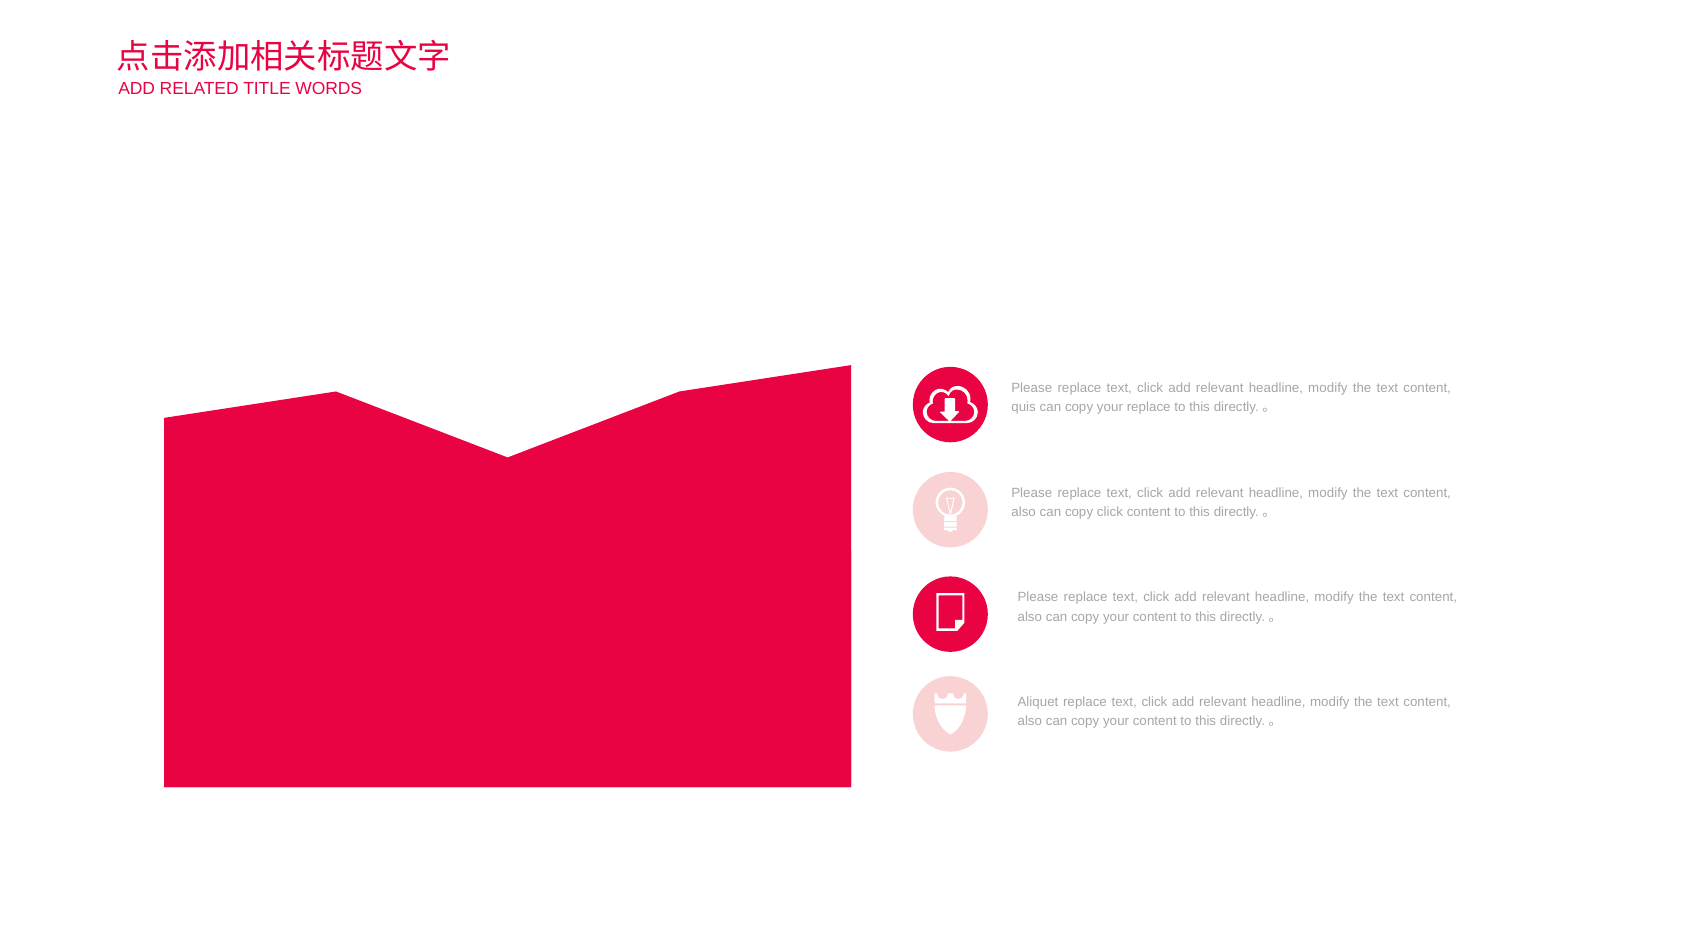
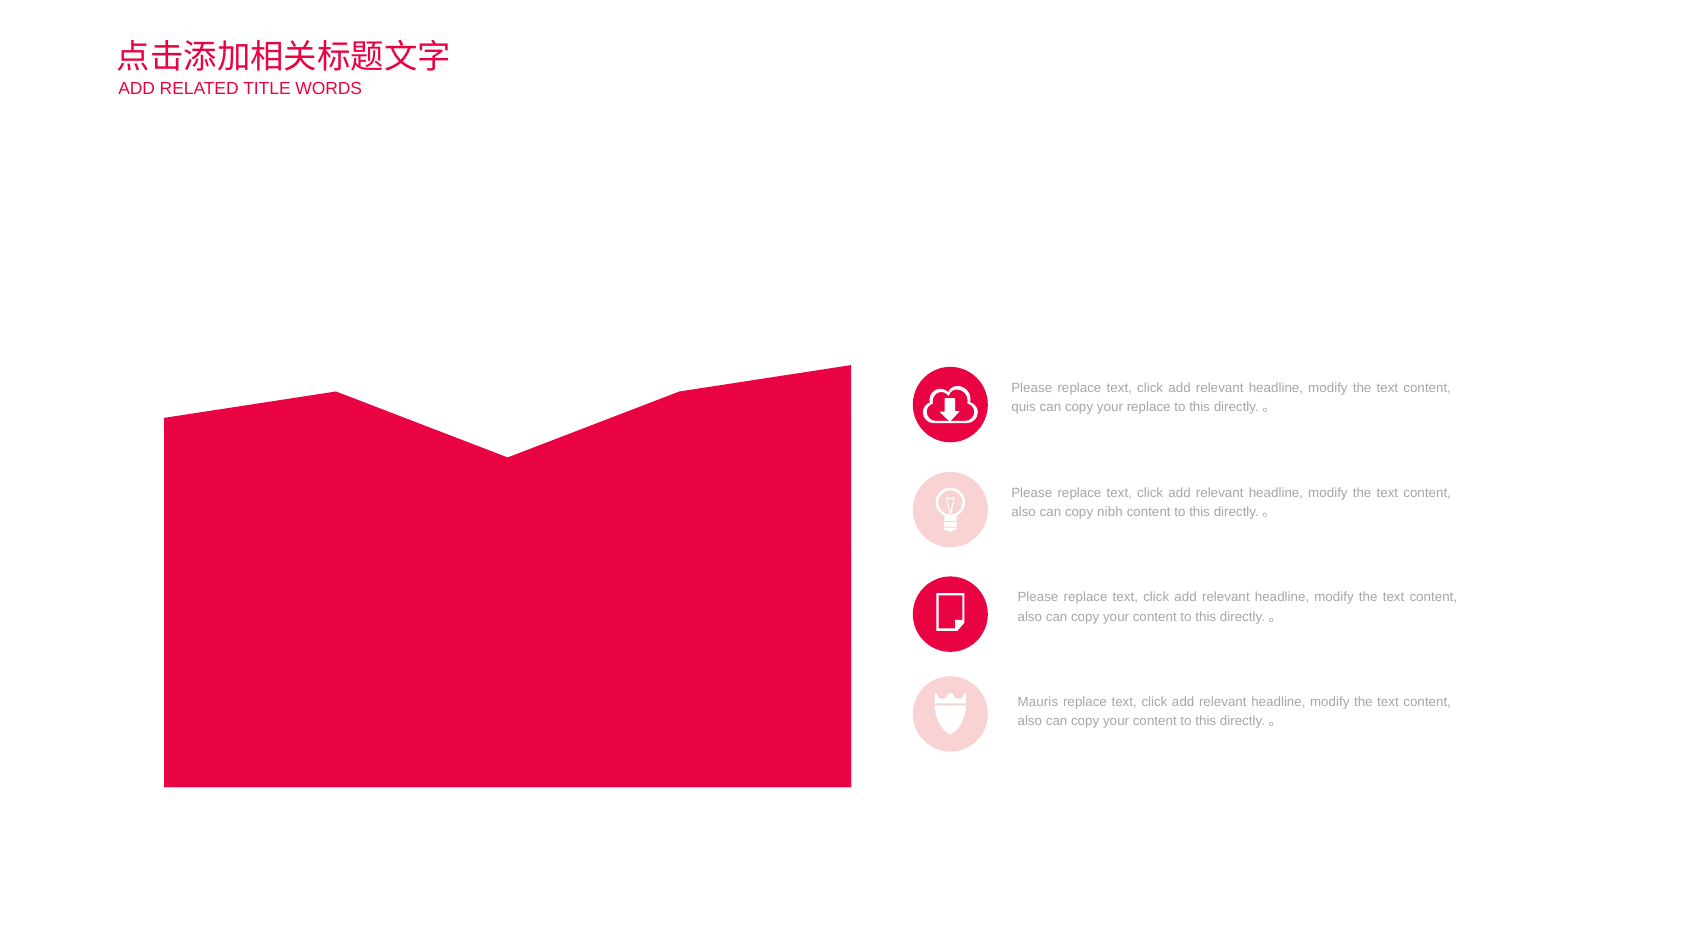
copy click: click -> nibh (1110, 512)
Aliquet: Aliquet -> Mauris (1038, 702)
